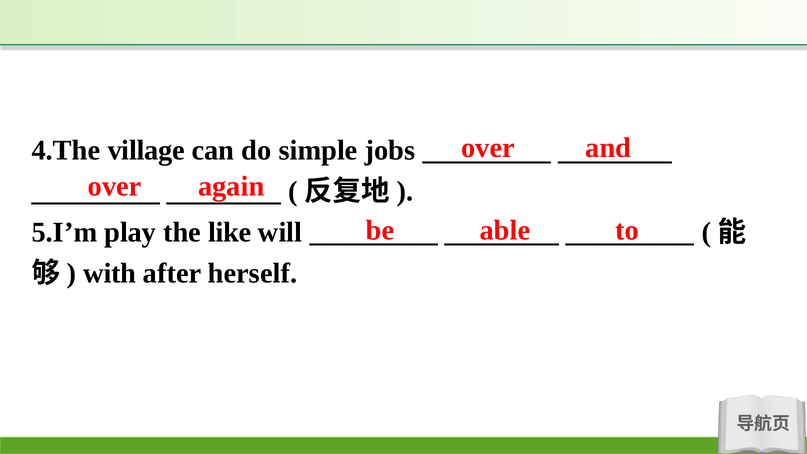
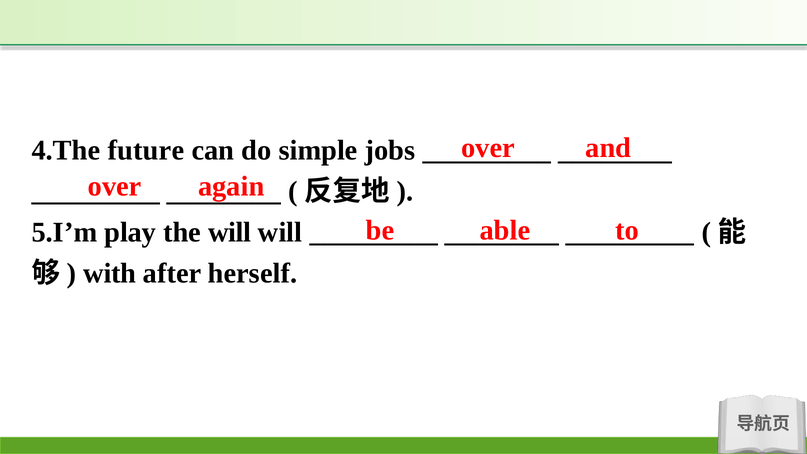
village: village -> future (146, 150)
the like: like -> will (230, 232)
